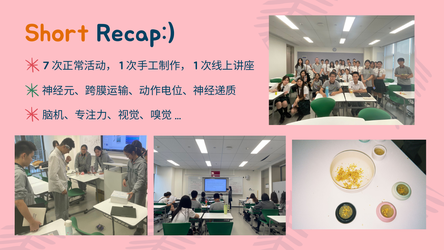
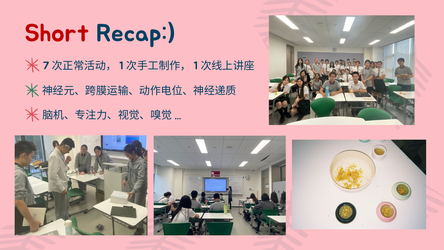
Short colour: orange -> red (57, 33)
